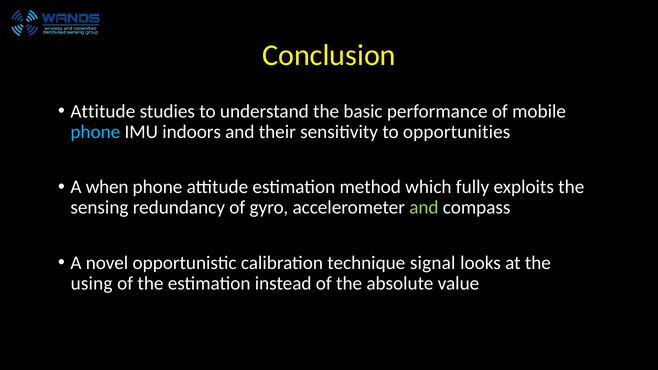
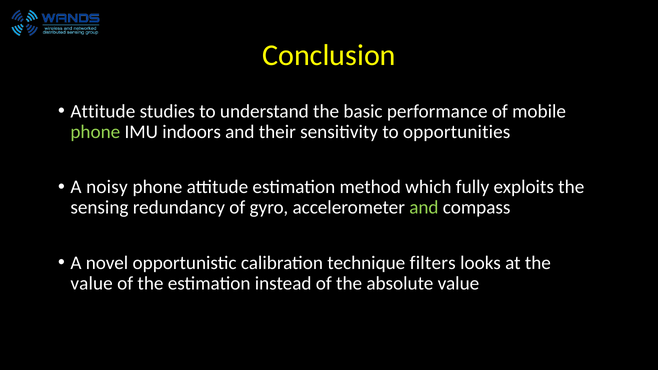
phone colour: light blue -> light green (95, 132)
when: when -> noisy (107, 187)
signal: signal -> filters (433, 263)
using: using -> value (92, 283)
